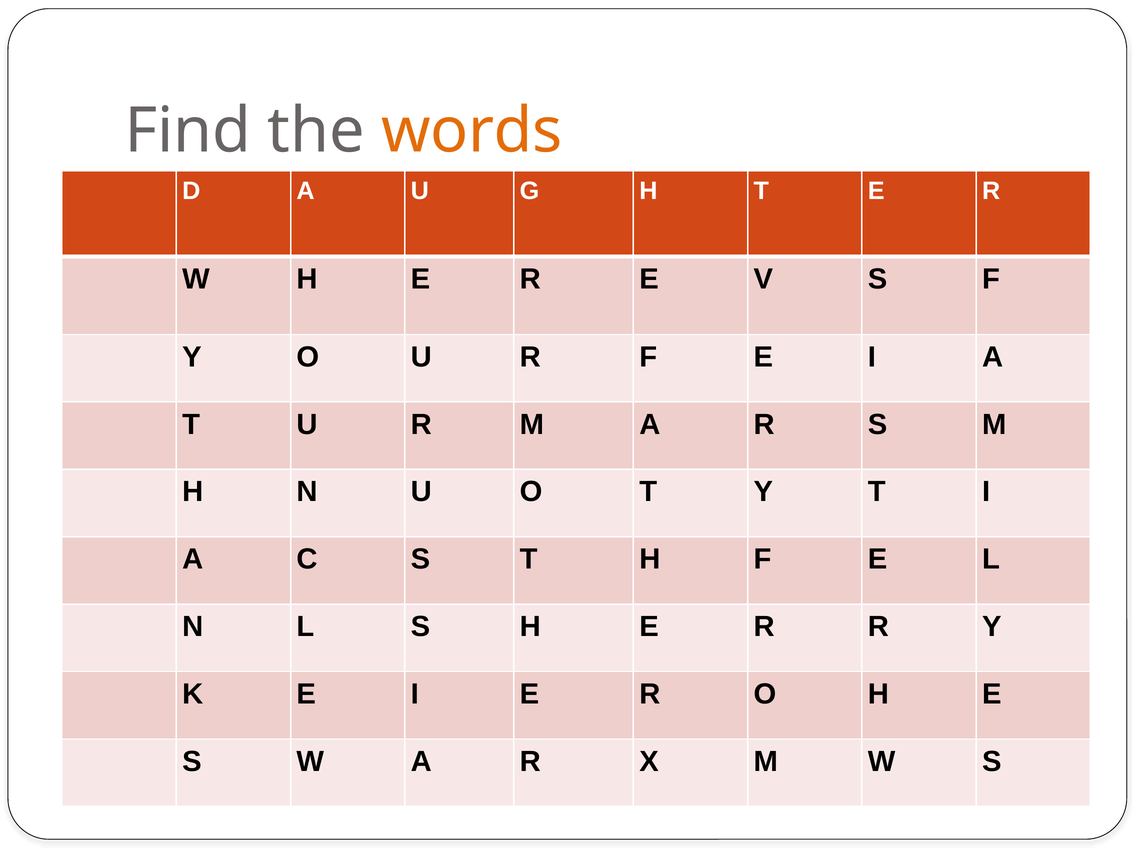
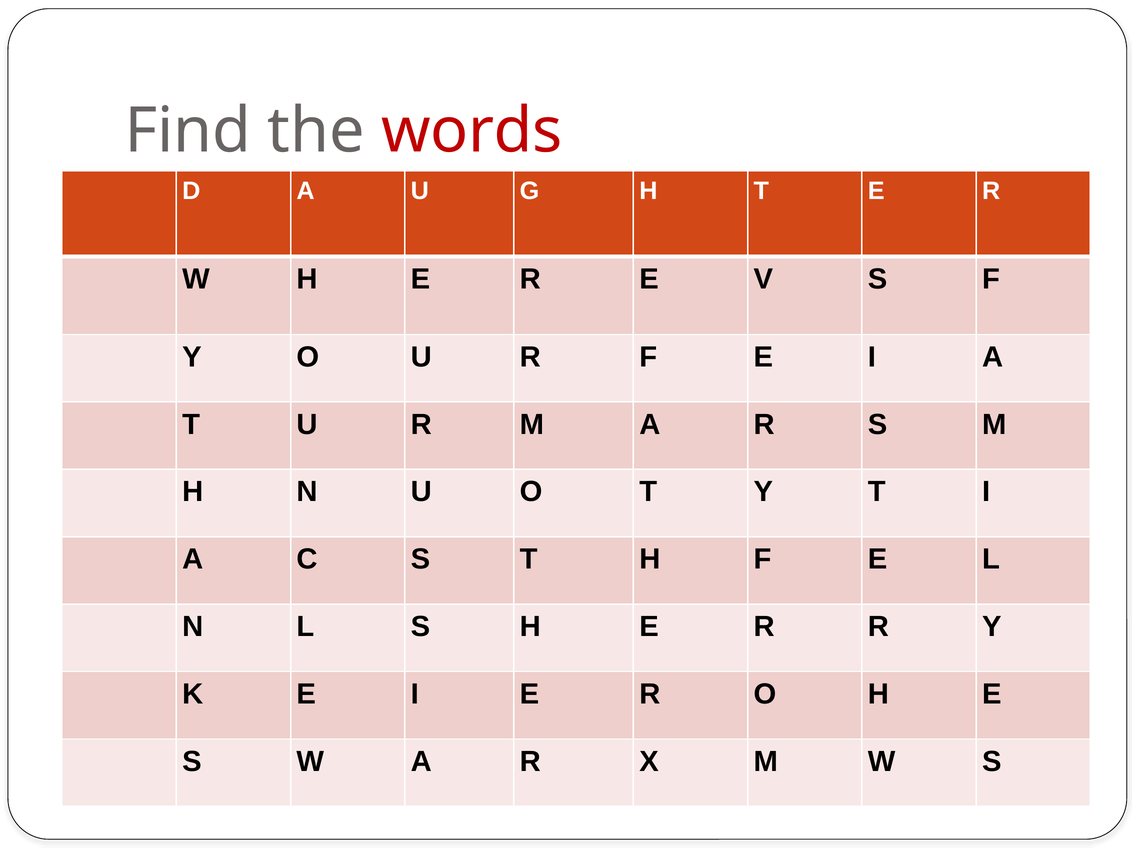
words colour: orange -> red (472, 131)
